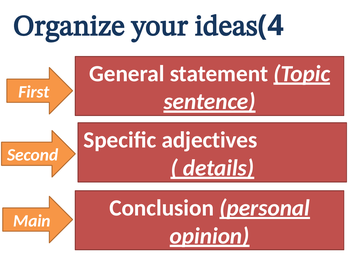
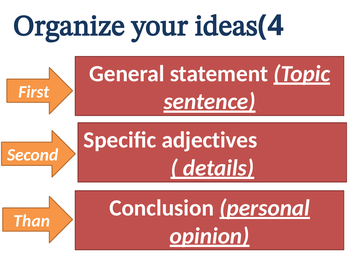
Main: Main -> Than (32, 221)
